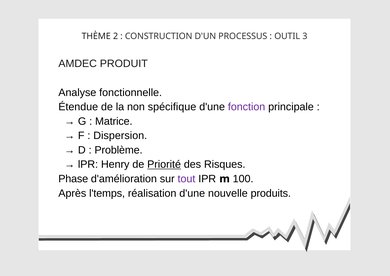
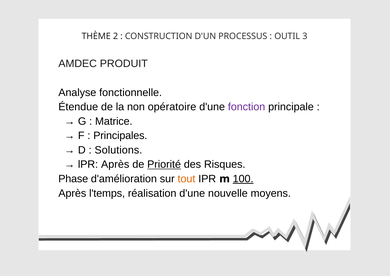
spécifique: spécifique -> opératoire (172, 107)
Dispersion: Dispersion -> Principales (120, 136)
Problème: Problème -> Solutions (118, 150)
lPR Henry: Henry -> Après (115, 164)
tout colour: purple -> orange (186, 179)
100 underline: none -> present (243, 179)
produits: produits -> moyens (271, 193)
